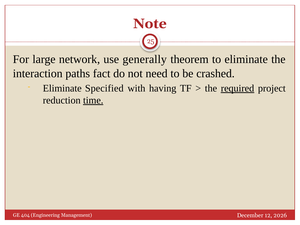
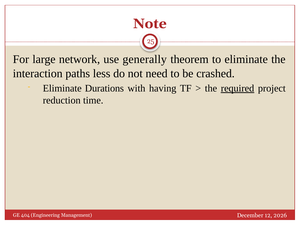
fact: fact -> less (102, 73)
Specified: Specified -> Durations (104, 88)
time underline: present -> none (93, 100)
